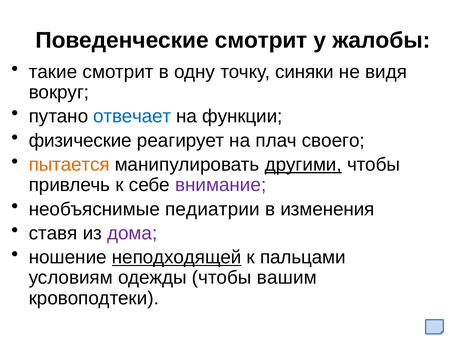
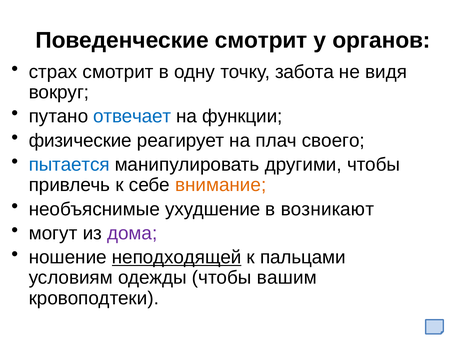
жалобы: жалобы -> органов (381, 40)
такие: такие -> страх (53, 72)
синяки: синяки -> забота (305, 72)
пытается colour: orange -> blue (69, 164)
другими underline: present -> none (303, 164)
внимание colour: purple -> orange (221, 185)
педиатрии: педиатрии -> ухудшение (213, 209)
изменения: изменения -> возникают (327, 209)
ставя: ставя -> могут (53, 233)
